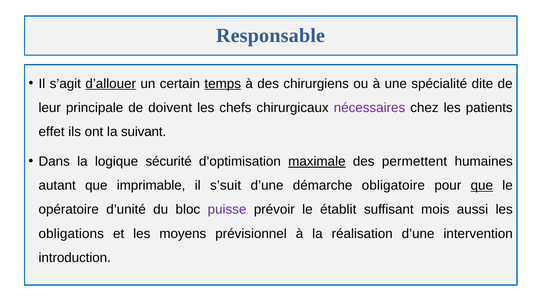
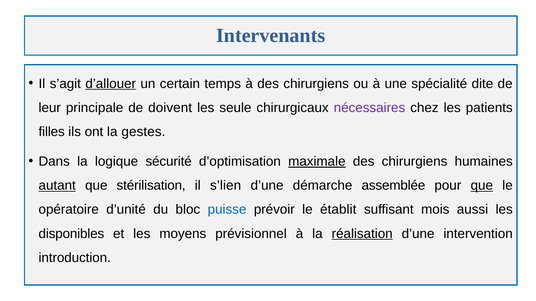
Responsable: Responsable -> Intervenants (271, 36)
temps underline: present -> none (223, 84)
chefs: chefs -> seule (235, 108)
effet: effet -> filles (52, 132)
suivant: suivant -> gestes (143, 132)
permettent: permettent -> chirurgiens (415, 162)
autant underline: none -> present (57, 186)
imprimable: imprimable -> stérilisation (151, 186)
s’suit: s’suit -> s’lien (226, 186)
obligatoire: obligatoire -> assemblée (393, 186)
puisse colour: purple -> blue (227, 210)
obligations: obligations -> disponibles (71, 234)
réalisation underline: none -> present (362, 234)
